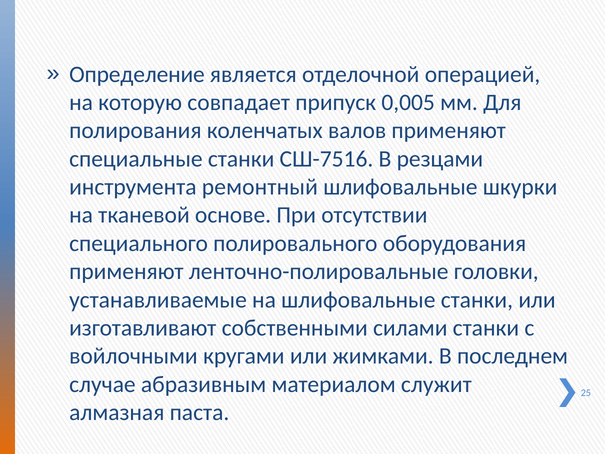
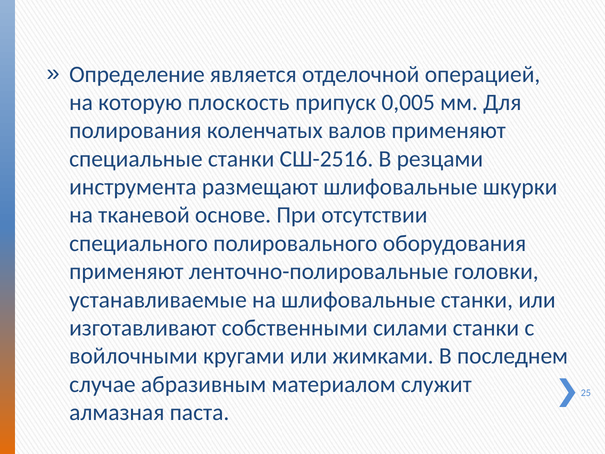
совпадает: совпадает -> плоскость (239, 102)
СШ-7516: СШ-7516 -> СШ-2516 (326, 159)
ремонтный: ремонтный -> размещают (260, 187)
